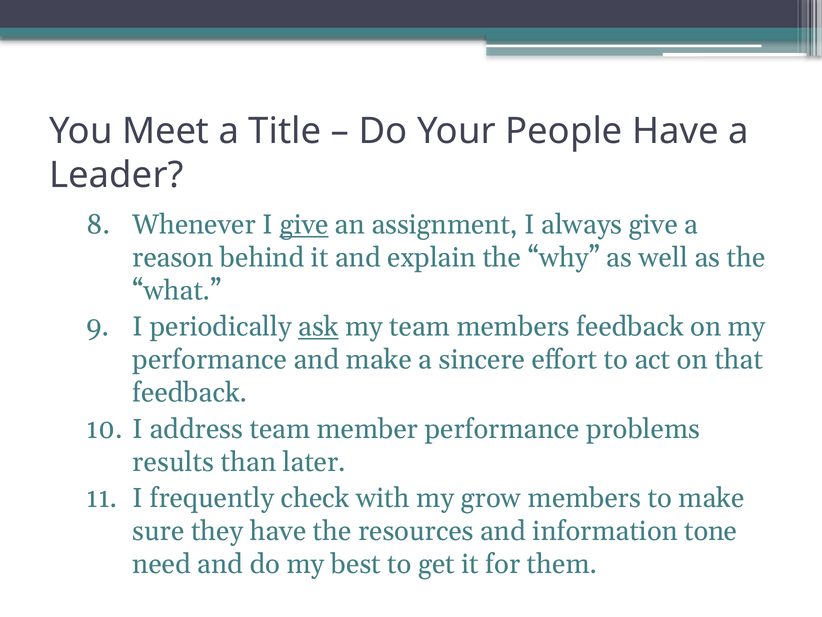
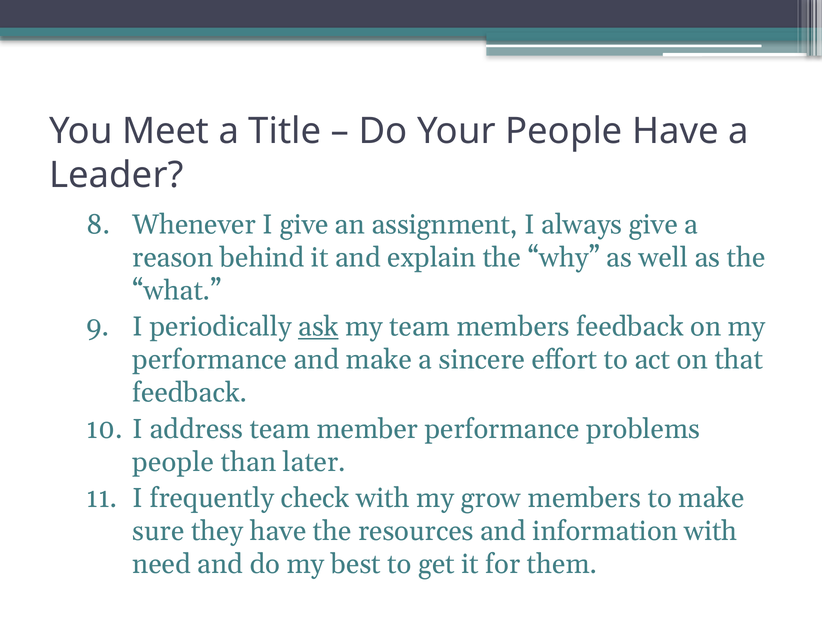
give underline: present -> none (304, 225)
results: results -> people (173, 462)
information tone: tone -> with (711, 531)
